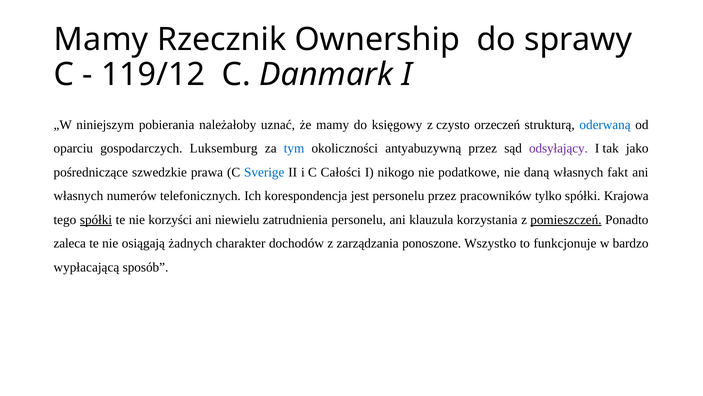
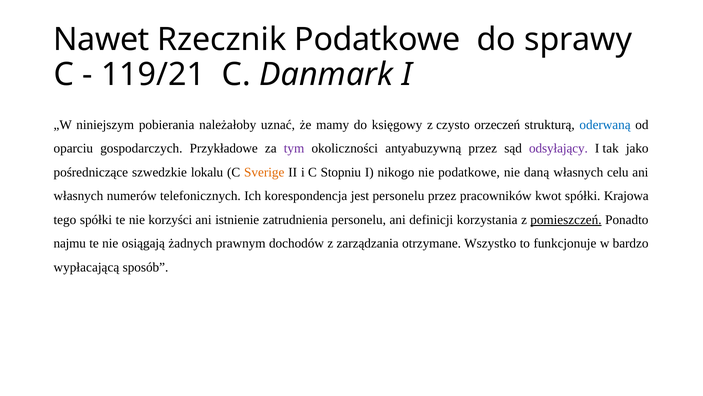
Mamy: Mamy -> Nawet (101, 40)
Rzecznik Ownership: Ownership -> Podatkowe (377, 40)
119/12: 119/12 -> 119/21 (153, 75)
Luksemburg: Luksemburg -> Przykładowe (224, 148)
tym colour: blue -> purple (294, 148)
prawa: prawa -> lokalu (207, 172)
Sverige colour: blue -> orange (264, 172)
Całości: Całości -> Stopniu (341, 172)
fakt: fakt -> celu (618, 172)
tylko: tylko -> kwot (548, 196)
spółki underline: present -> none (96, 220)
niewielu: niewielu -> istnienie (237, 220)
klauzula: klauzula -> definicji (431, 220)
zaleca: zaleca -> najmu (70, 243)
charakter: charakter -> prawnym (241, 243)
ponoszone: ponoszone -> otrzymane (432, 243)
